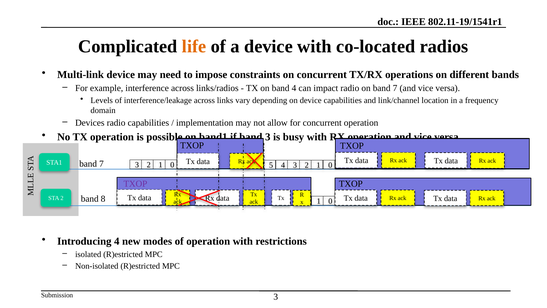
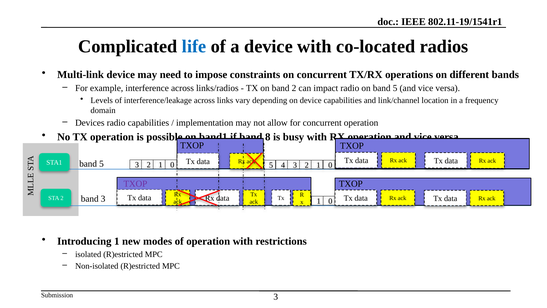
life colour: orange -> blue (194, 47)
band 4: 4 -> 2 (294, 88)
on band 7: 7 -> 5 (395, 88)
3: 3 -> 8 (268, 137)
7: 7 -> 5 (101, 164)
band 8: 8 -> 3 (103, 199)
Introducing 4: 4 -> 1 (117, 241)
